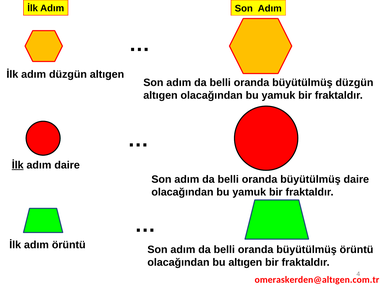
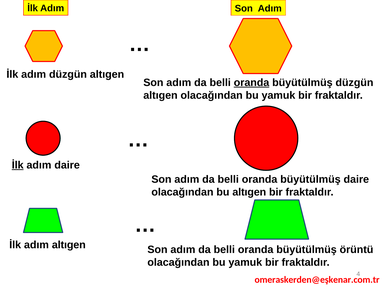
oranda underline: none -> present (252, 83)
yamuk: yamuk -> altıgen (249, 192)
adım örüntü: örüntü -> altıgen (69, 245)
altıgen: altıgen -> yamuk (245, 263)
omeraskerden@altıgen.com.tr: omeraskerden@altıgen.com.tr -> omeraskerden@eşkenar.com.tr (317, 280)
